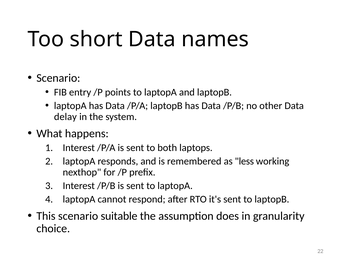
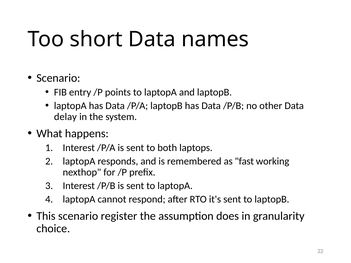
less: less -> fast (244, 161)
suitable: suitable -> register (119, 216)
